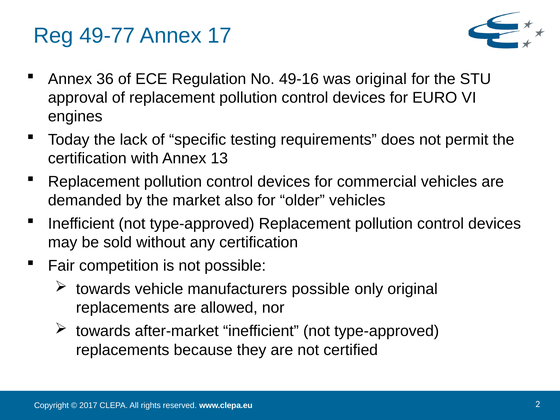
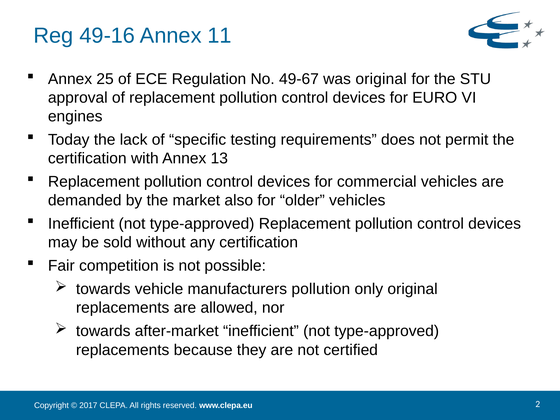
49-77: 49-77 -> 49-16 (107, 36)
17: 17 -> 11 (220, 36)
36: 36 -> 25 (105, 79)
49-16: 49-16 -> 49-67 (299, 79)
manufacturers possible: possible -> pollution (321, 289)
